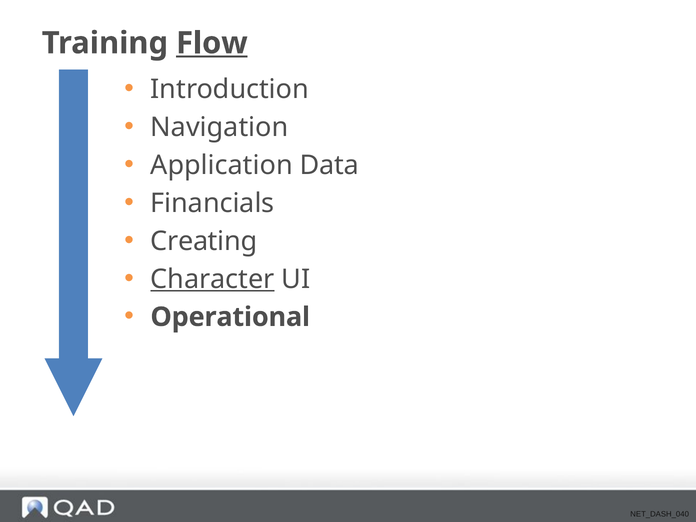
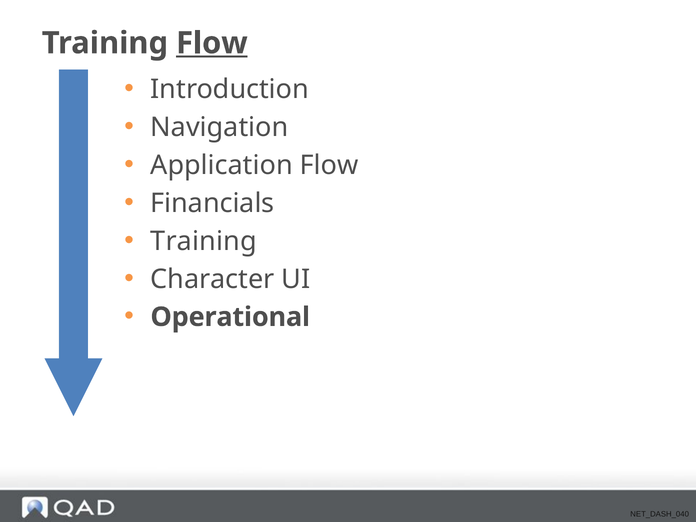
Application Data: Data -> Flow (329, 165)
Creating: Creating -> Training (204, 241)
Character underline: present -> none (212, 279)
